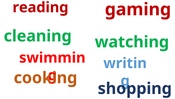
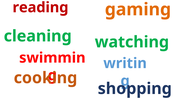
gaming colour: red -> orange (138, 9)
